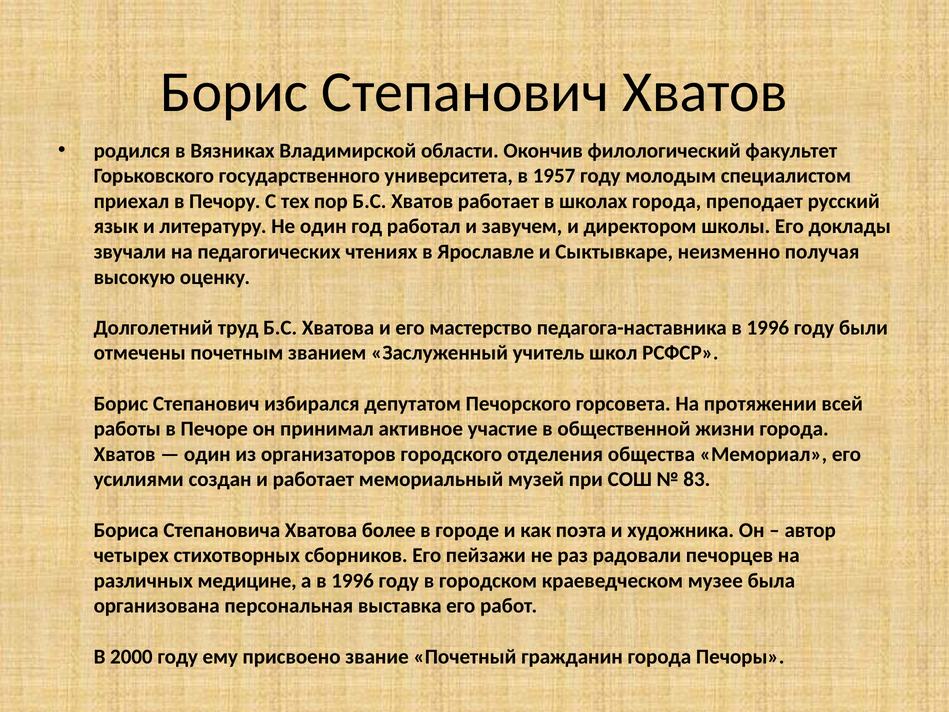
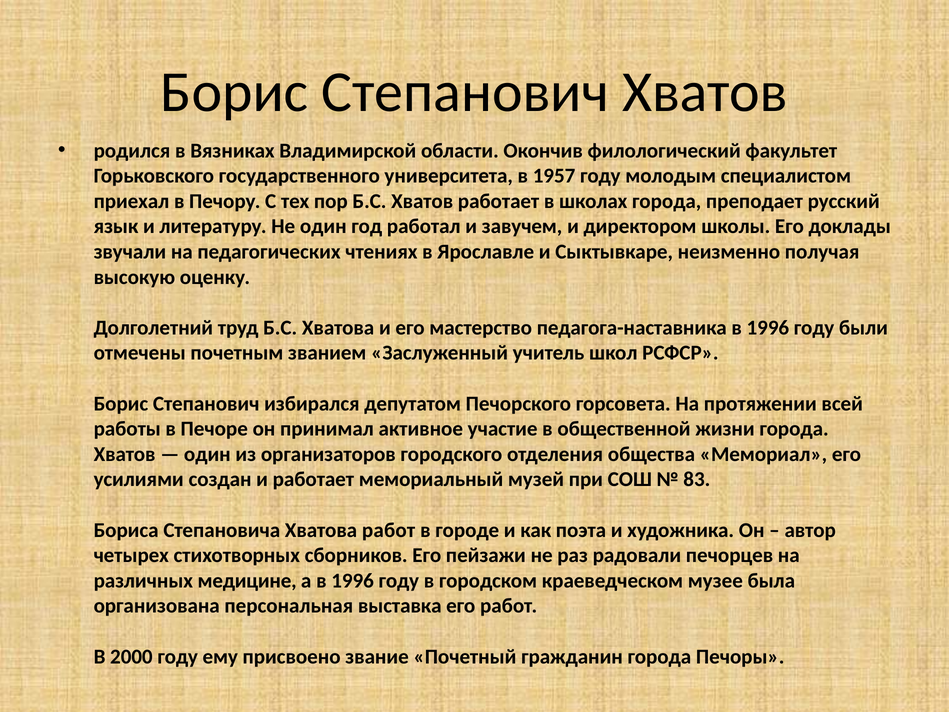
Хватова более: более -> работ (389, 530)
